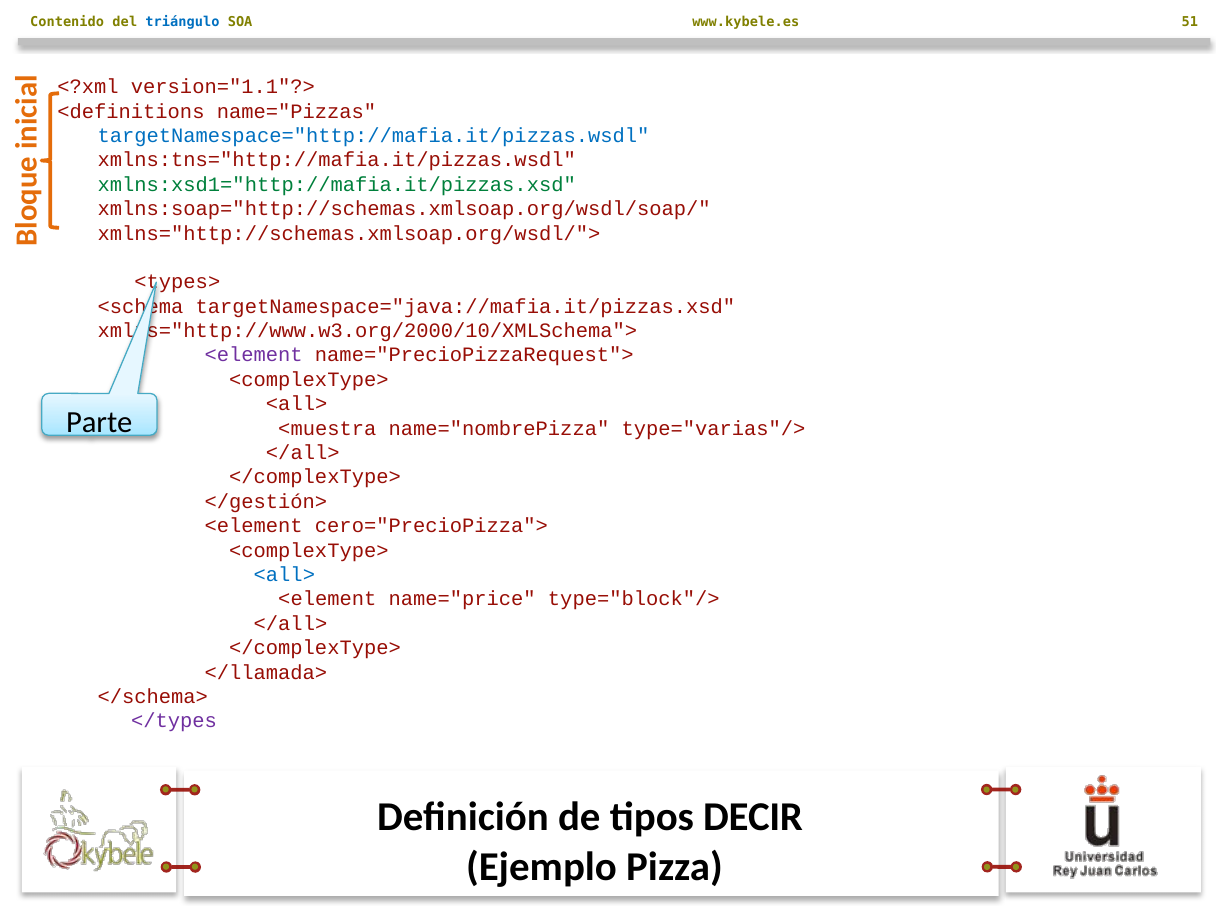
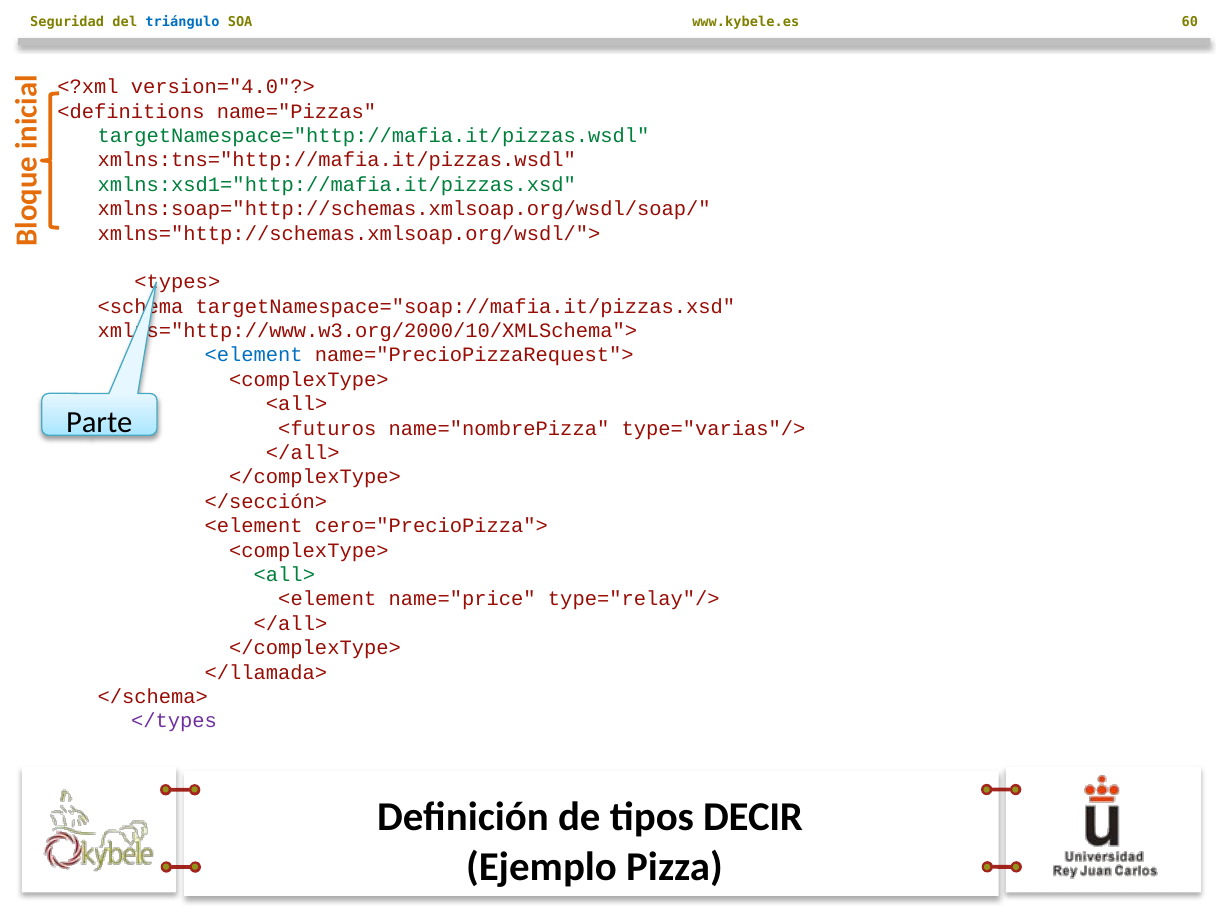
Contenido: Contenido -> Seguridad (67, 23)
51: 51 -> 60 (1190, 23)
version="1.1"?>: version="1.1"?> -> version="4.0"?> (223, 87)
targetNamespace="http://mafia.it/pizzas.wsdl colour: blue -> green (373, 136)
targetNamespace="java://mafia.it/pizzas.xsd: targetNamespace="java://mafia.it/pizzas.xsd -> targetNamespace="soap://mafia.it/pizzas.xsd (465, 307)
<element colour: purple -> blue (254, 355)
<muestra: <muestra -> <futuros (327, 429)
</gestión>: </gestión> -> </sección> (266, 502)
<all> colour: blue -> green (284, 575)
type="block"/>: type="block"/> -> type="relay"/> (634, 599)
